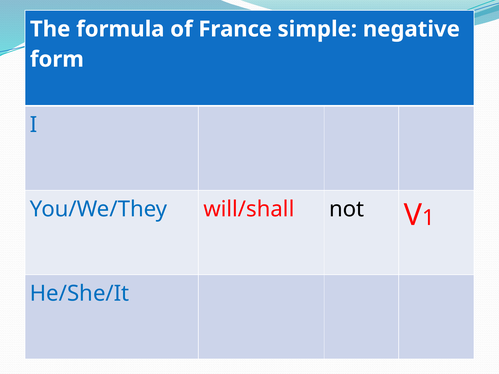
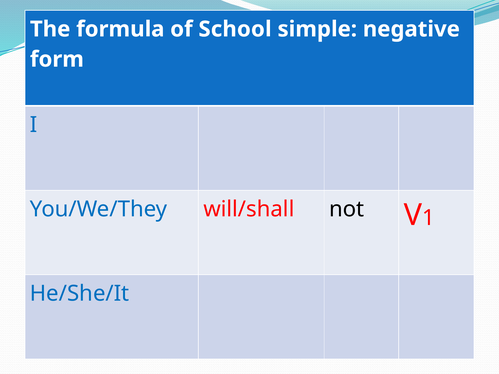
France: France -> School (235, 29)
